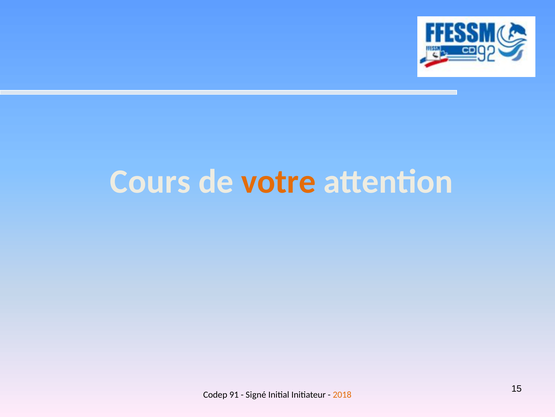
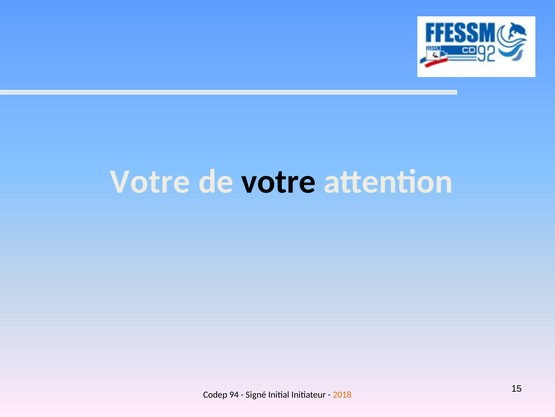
Cours: Cours -> Votre (150, 181)
votre colour: orange -> black (279, 181)
91: 91 -> 94 (234, 394)
